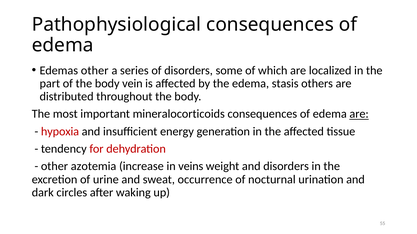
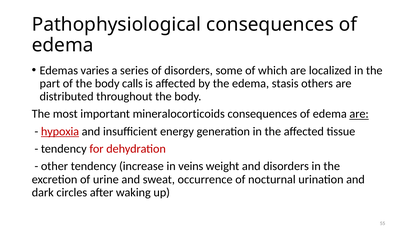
Edemas other: other -> varies (95, 71)
vein: vein -> calls (132, 84)
hypoxia underline: none -> present (60, 132)
other azotemia: azotemia -> tendency (94, 167)
